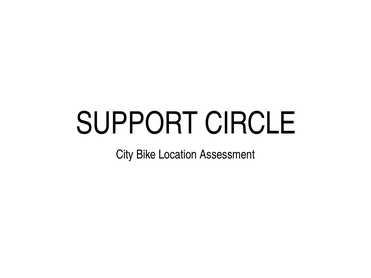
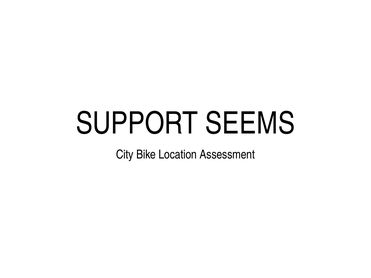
CIRCLE: CIRCLE -> SEEMS (250, 124)
